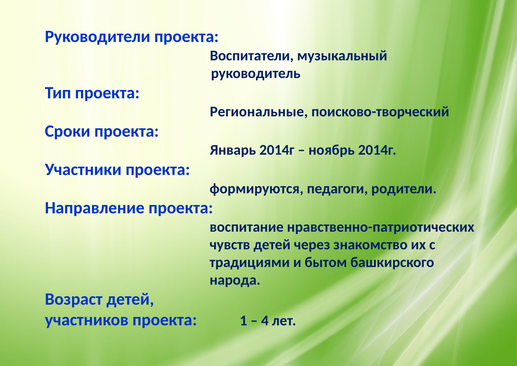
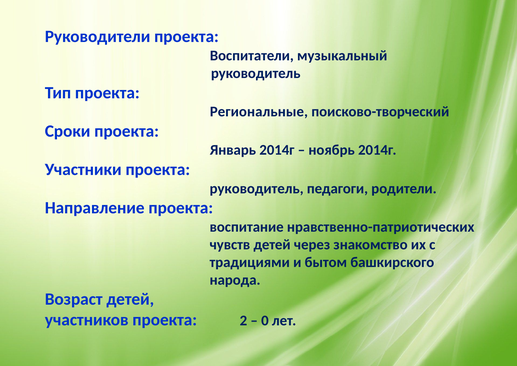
формируются: формируются -> руководитель (257, 188)
1: 1 -> 2 (243, 320)
4: 4 -> 0 (265, 320)
